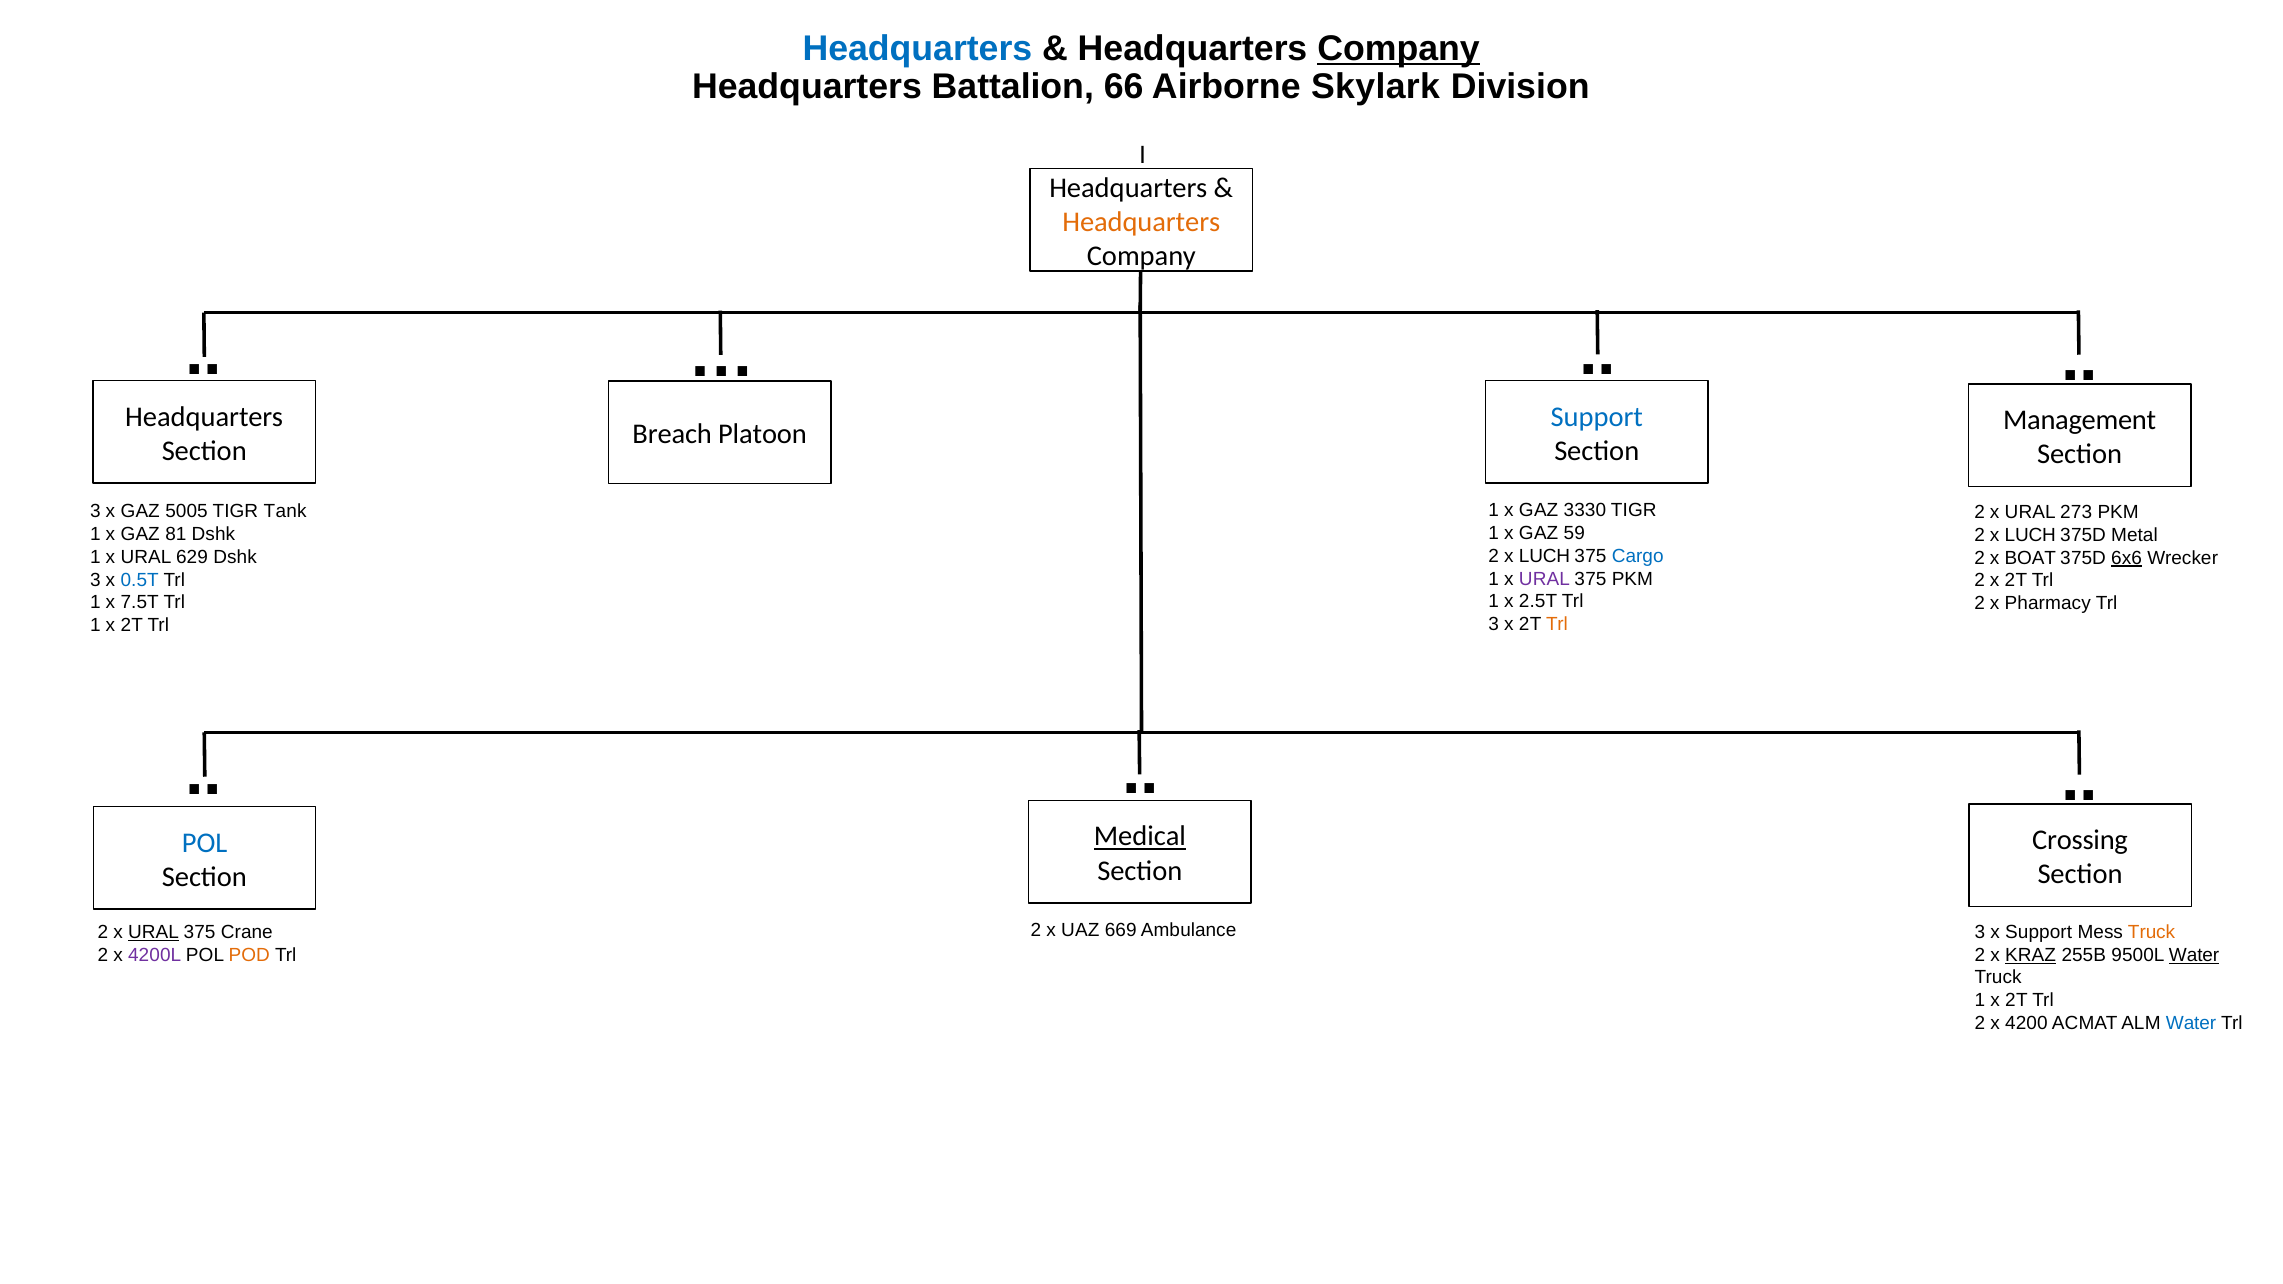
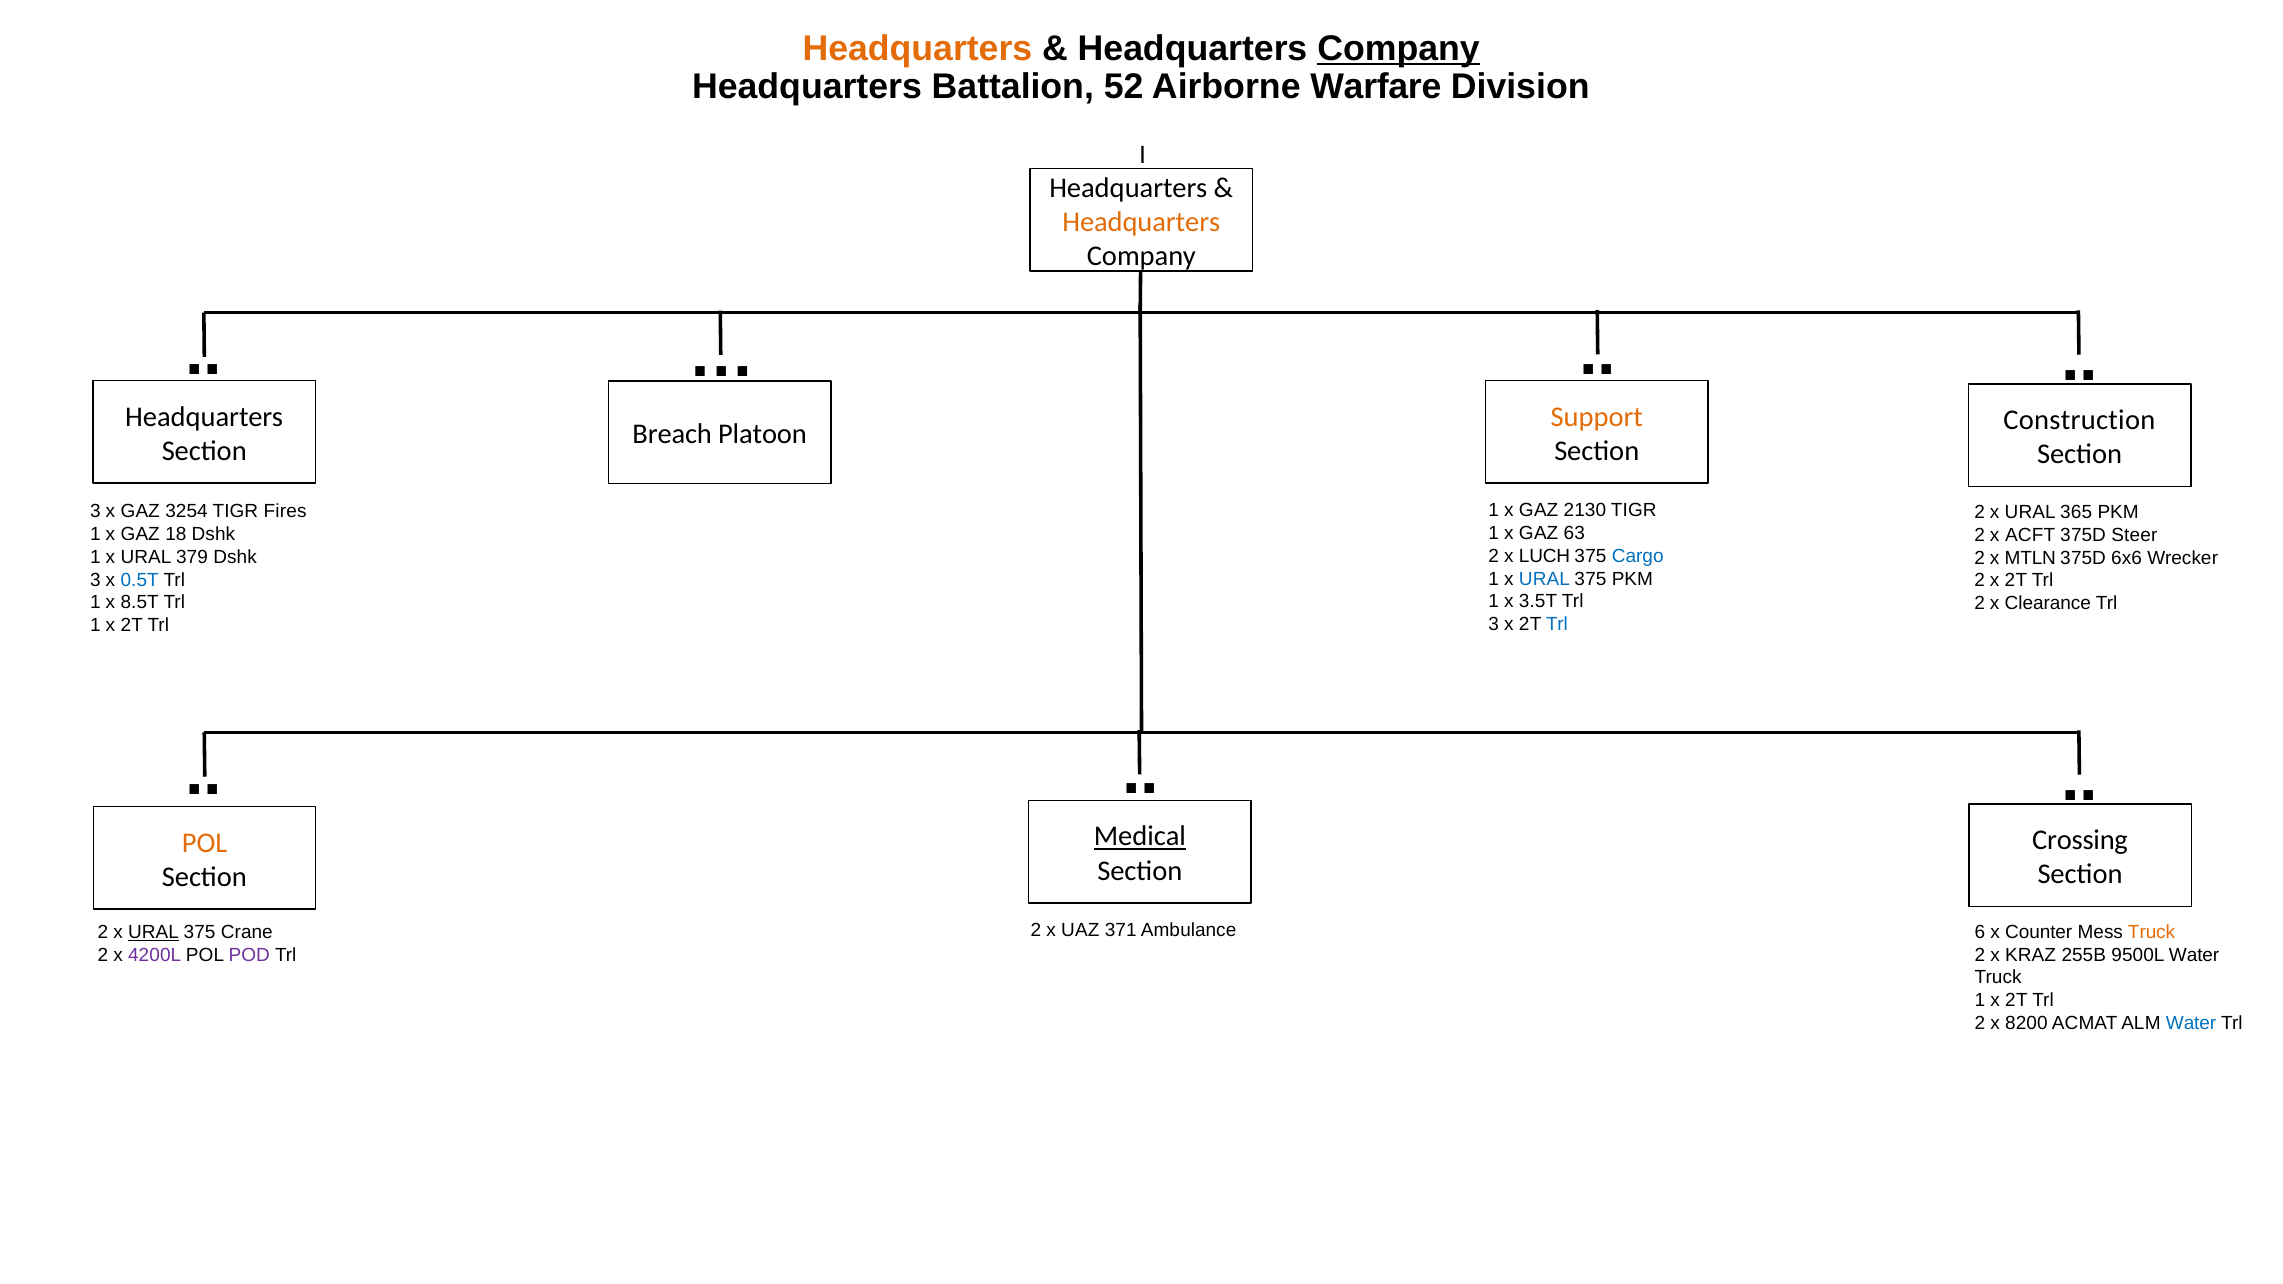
Headquarters colour: blue -> orange (917, 49)
66: 66 -> 52 (1124, 87)
Skylark: Skylark -> Warfare (1376, 87)
Support colour: blue -> orange (1597, 417)
Management: Management -> Construction (2079, 420)
3330: 3330 -> 2130 (1585, 510)
5005: 5005 -> 3254 (186, 512)
Tank: Tank -> Fires (285, 512)
273: 273 -> 365 (2076, 512)
59: 59 -> 63 (1574, 533)
81: 81 -> 18 (176, 534)
LUCH: LUCH -> ACFT (2030, 535)
Metal: Metal -> Steer (2134, 535)
629: 629 -> 379 (192, 557)
BOAT: BOAT -> MTLN (2030, 558)
6x6 underline: present -> none (2127, 558)
URAL colour: purple -> blue (1544, 579)
2.5T: 2.5T -> 3.5T (1538, 602)
7.5T: 7.5T -> 8.5T (140, 603)
Pharmacy: Pharmacy -> Clearance (2048, 604)
Trl colour: orange -> blue (1557, 624)
POL colour: blue -> orange (205, 843)
669: 669 -> 371 (1121, 930)
Ambulance 3: 3 -> 6 (1980, 932)
x Support: Support -> Counter (2039, 932)
POD colour: orange -> purple (249, 955)
KRAZ underline: present -> none (2031, 955)
Water underline: present -> none (2194, 955)
4200: 4200 -> 8200 (2026, 1023)
